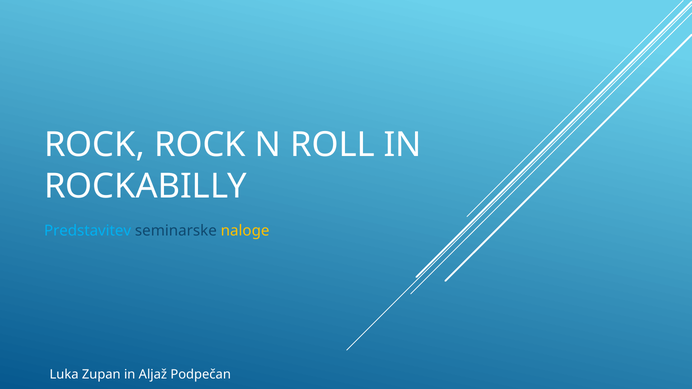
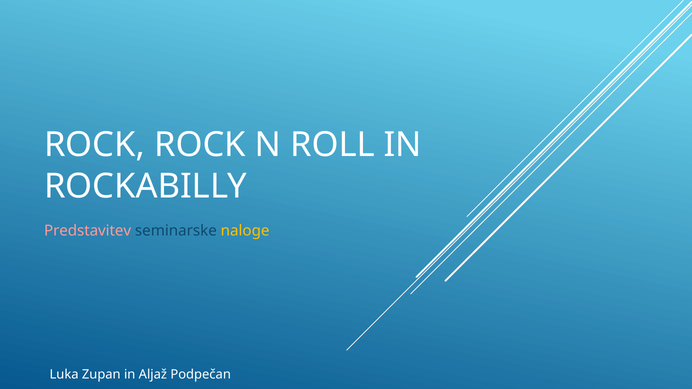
Predstavitev colour: light blue -> pink (88, 231)
